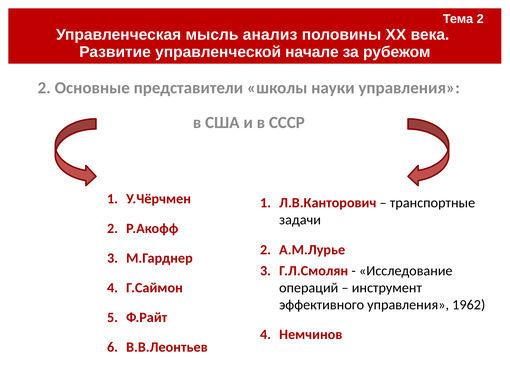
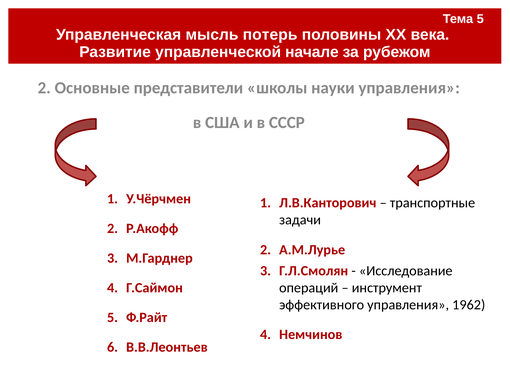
Тема 2: 2 -> 5 (480, 19)
анализ: анализ -> потерь (270, 35)
